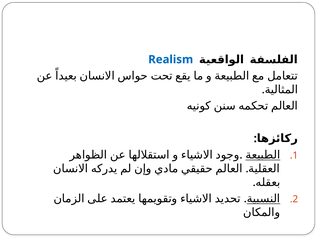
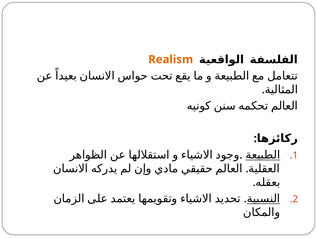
Realism colour: blue -> orange (171, 59)
